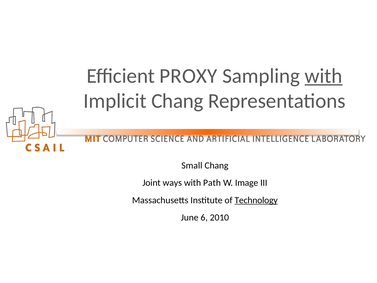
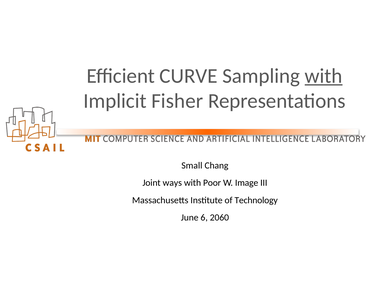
PROXY: PROXY -> CURVE (189, 76)
Implicit Chang: Chang -> Fisher (177, 101)
Path: Path -> Poor (212, 183)
Technology underline: present -> none (256, 200)
2010: 2010 -> 2060 (219, 217)
